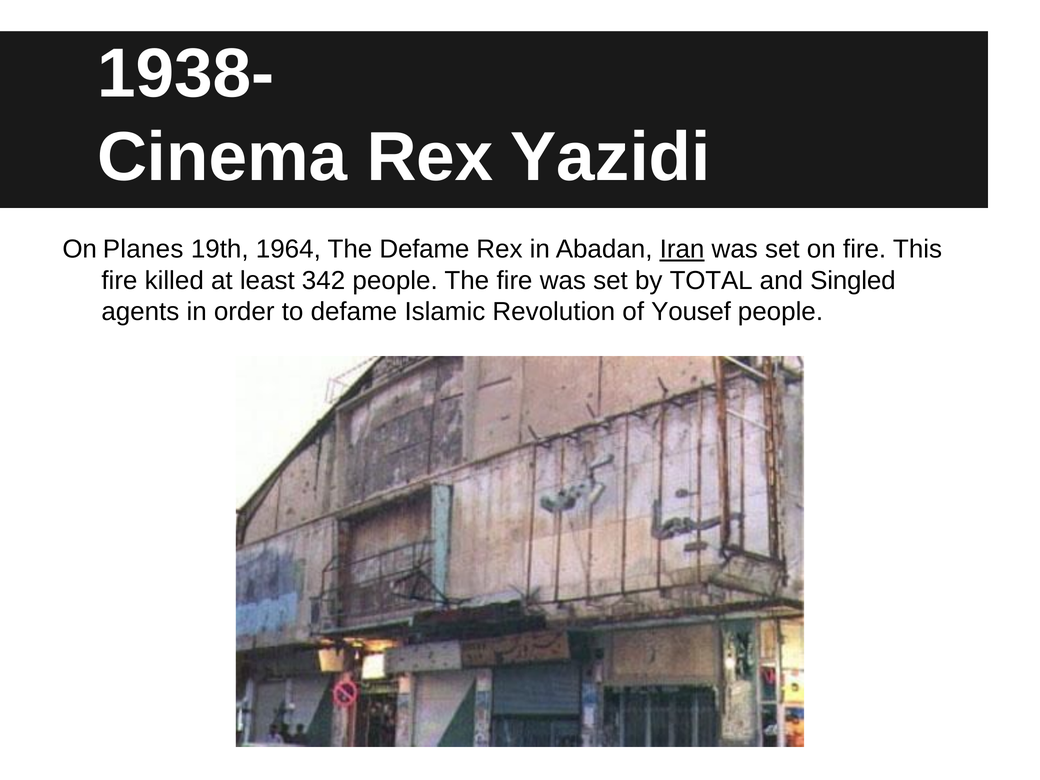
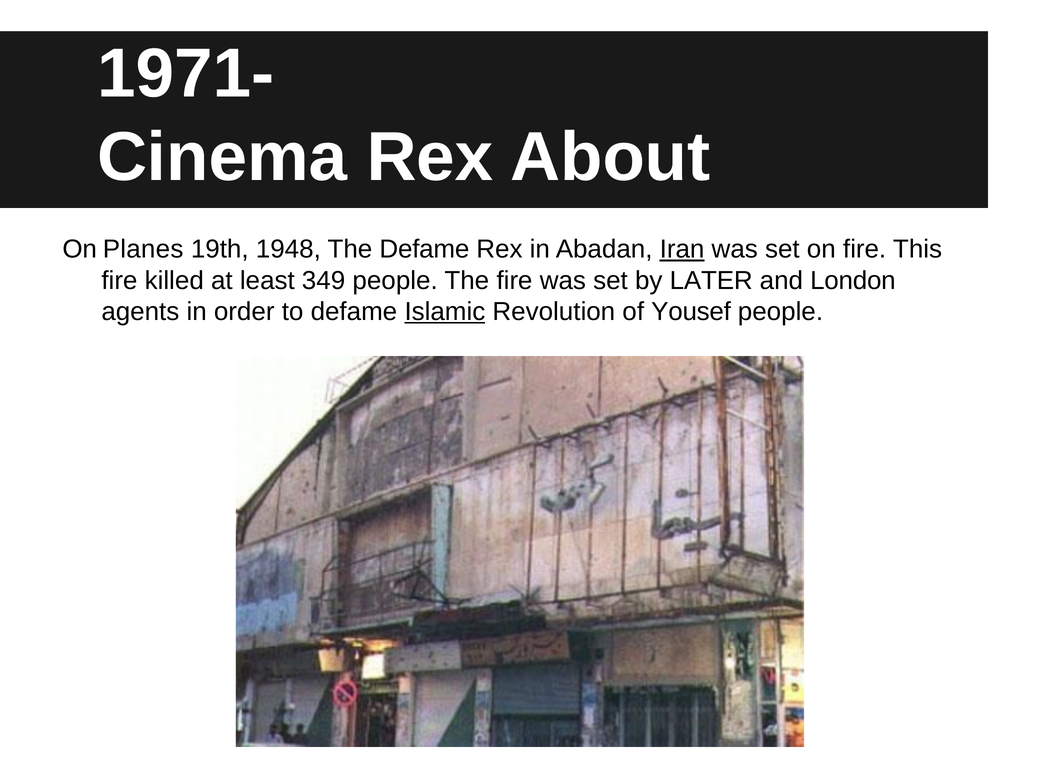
1938-: 1938- -> 1971- (186, 74)
Yazidi: Yazidi -> About (610, 157)
1964: 1964 -> 1948 (288, 249)
342: 342 -> 349 (324, 280)
TOTAL: TOTAL -> LATER (711, 280)
Singled: Singled -> London (853, 280)
Islamic underline: none -> present (445, 312)
